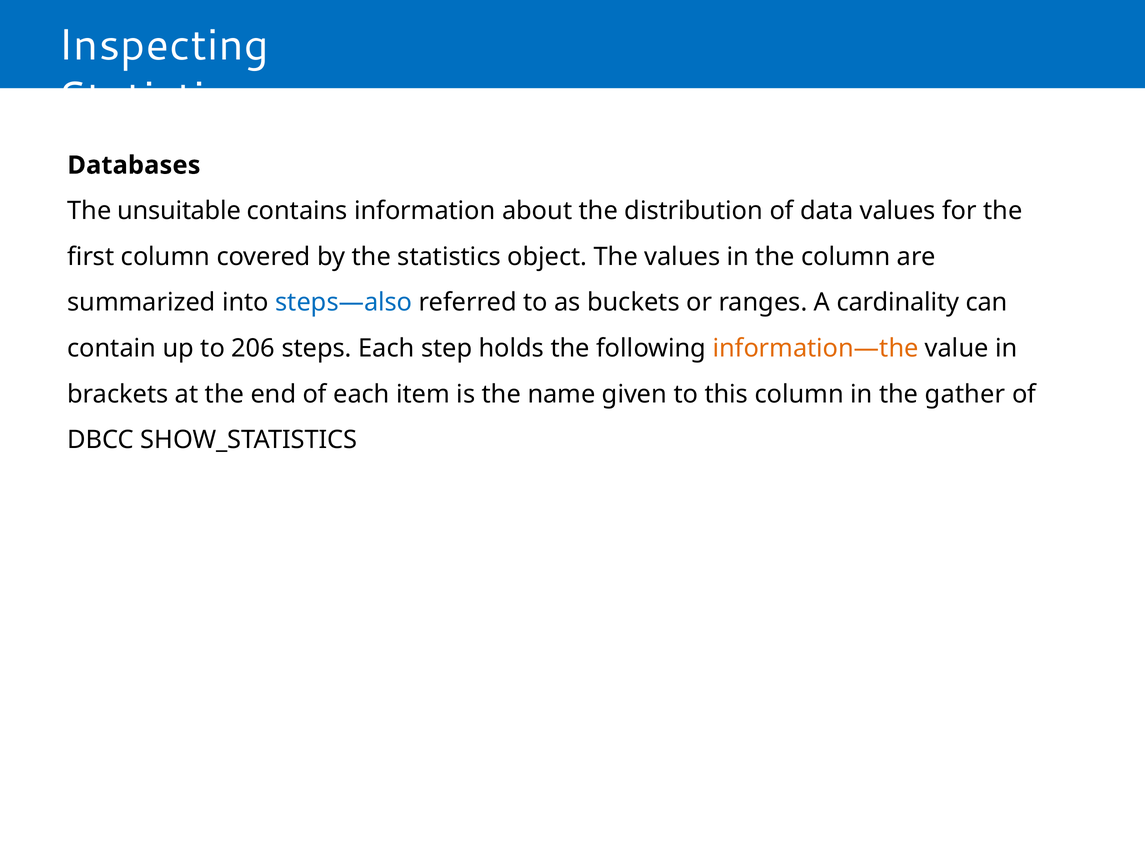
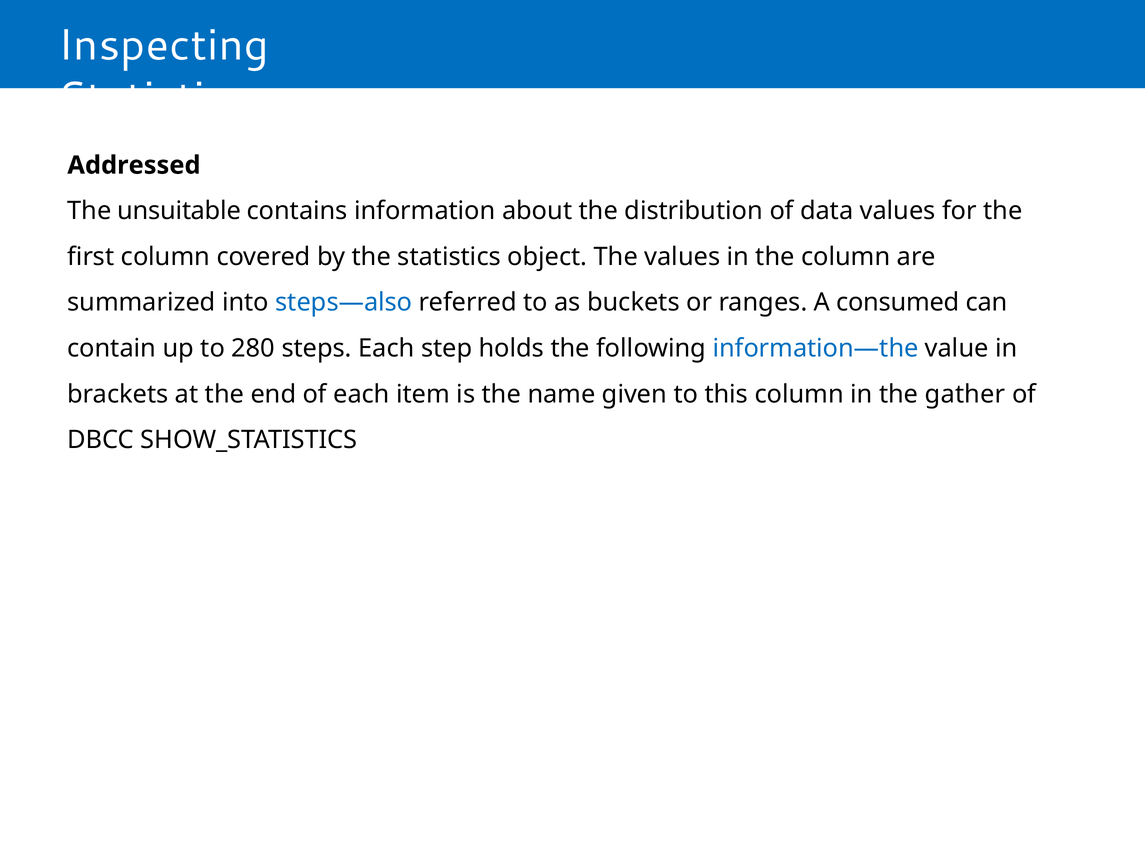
Databases: Databases -> Addressed (134, 165)
cardinality: cardinality -> consumed (898, 303)
206: 206 -> 280 (253, 348)
information—the colour: orange -> blue (816, 348)
